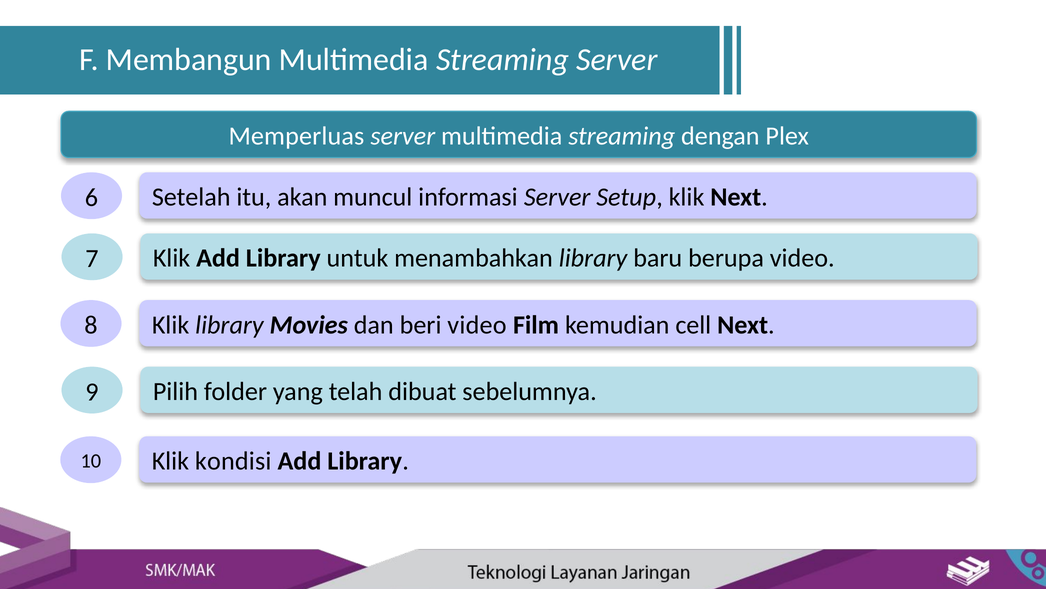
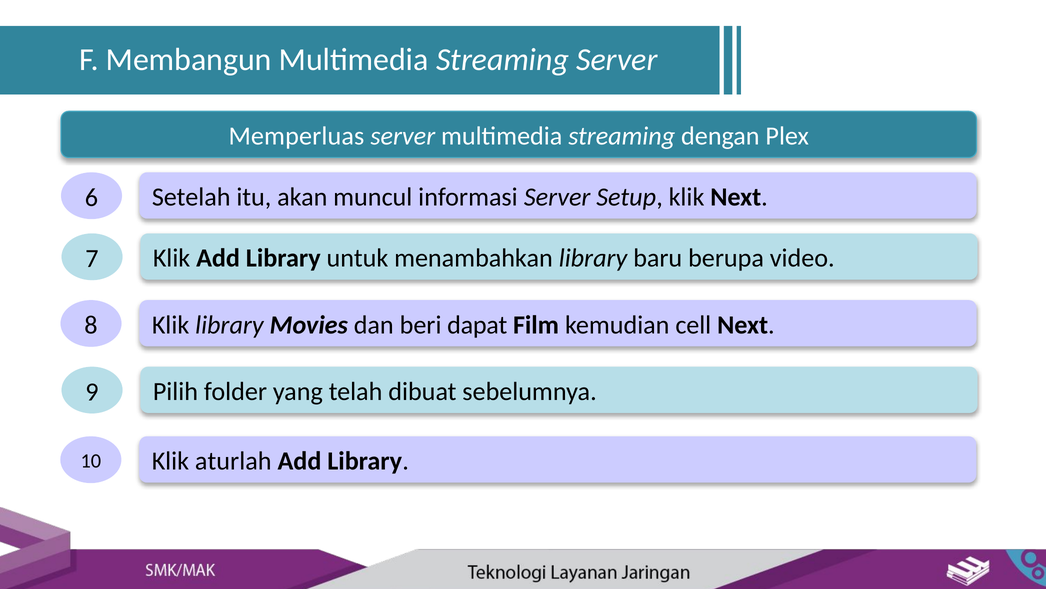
beri video: video -> dapat (477, 325)
kondisi: kondisi -> aturlah (233, 461)
